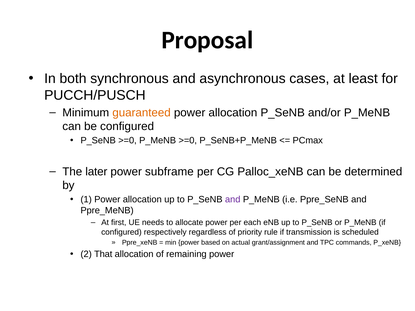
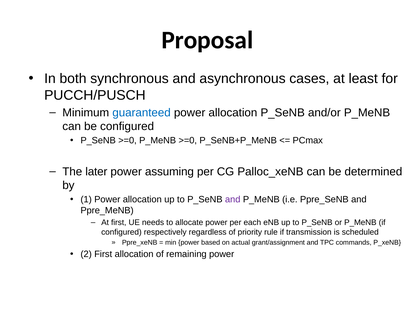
guaranteed colour: orange -> blue (142, 113)
subframe: subframe -> assuming (169, 172)
2 That: That -> First (103, 254)
